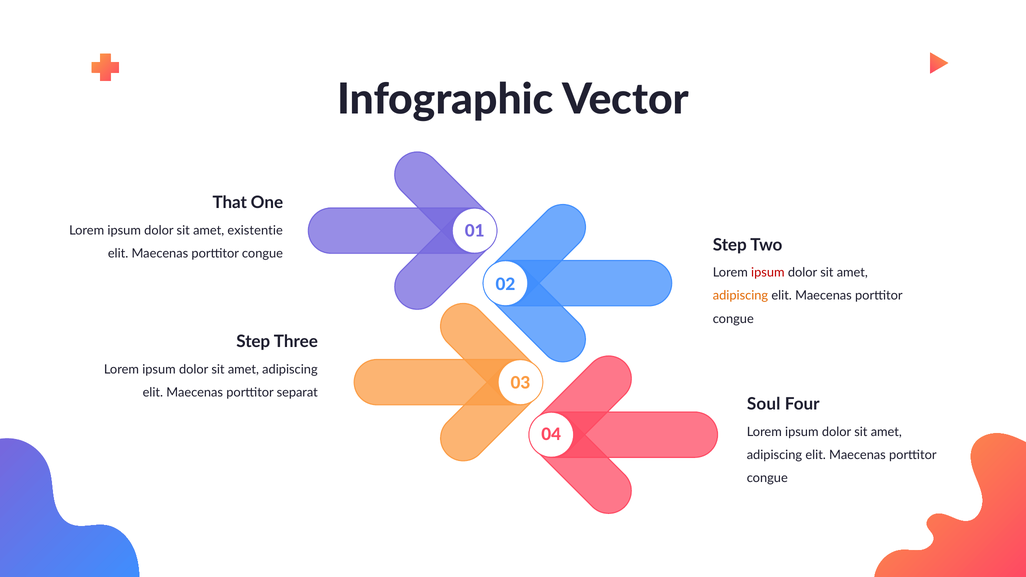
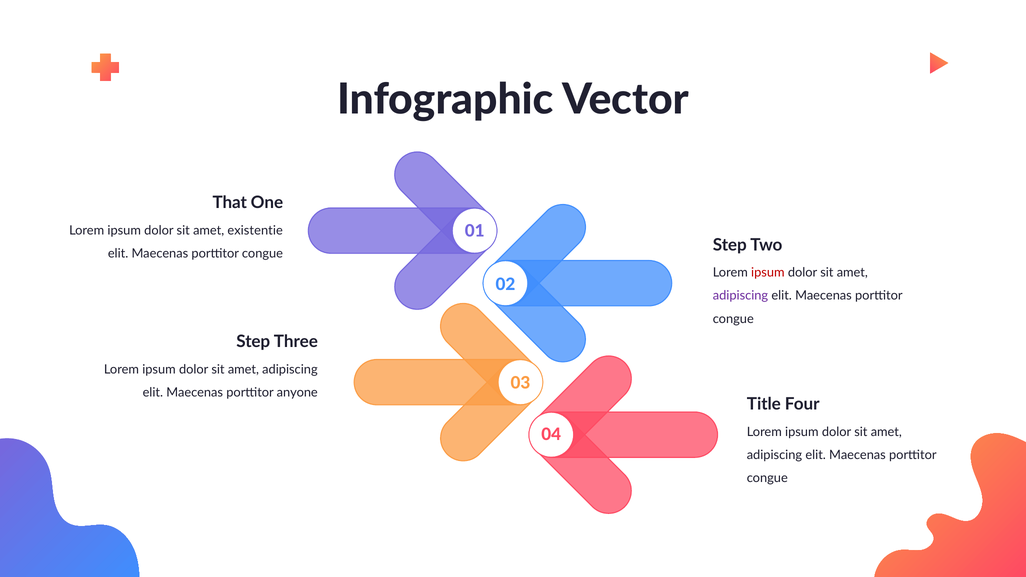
adipiscing colour: orange -> purple (741, 296)
separat: separat -> anyone (297, 393)
Soul: Soul -> Title (764, 404)
